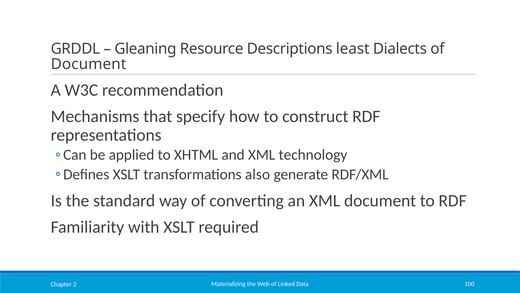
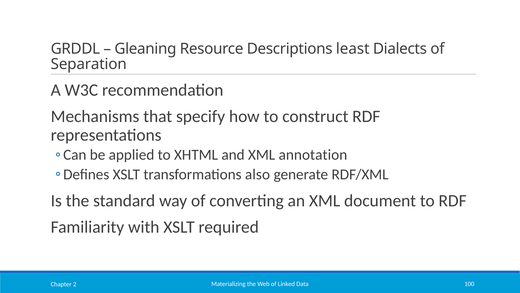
Document: Document -> Separation (89, 64)
technology: technology -> annotation (313, 155)
